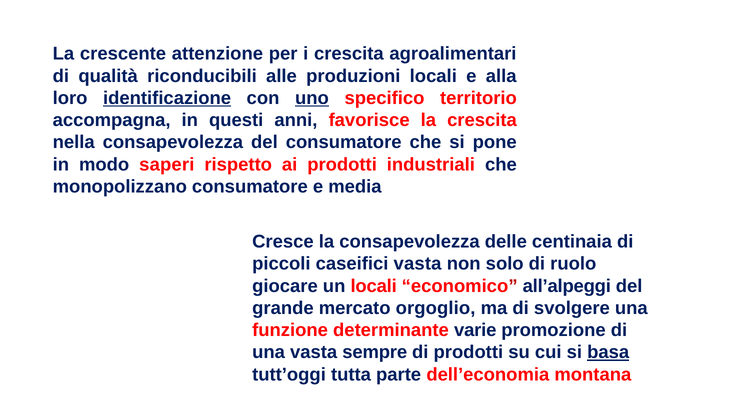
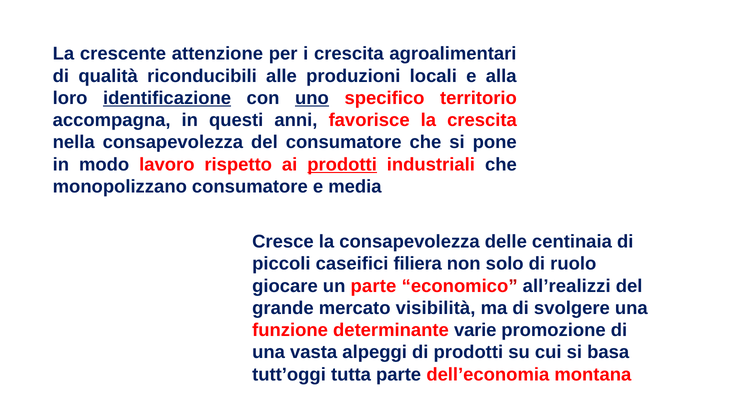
saperi: saperi -> lavoro (167, 165)
prodotti underline: none -> present (342, 165)
caseifici vasta: vasta -> filiera (418, 264)
un locali: locali -> parte (373, 286)
all’alpeggi: all’alpeggi -> all’realizzi (567, 286)
orgoglio: orgoglio -> visibilità (436, 308)
sempre: sempre -> alpeggi (375, 352)
basa underline: present -> none (608, 352)
